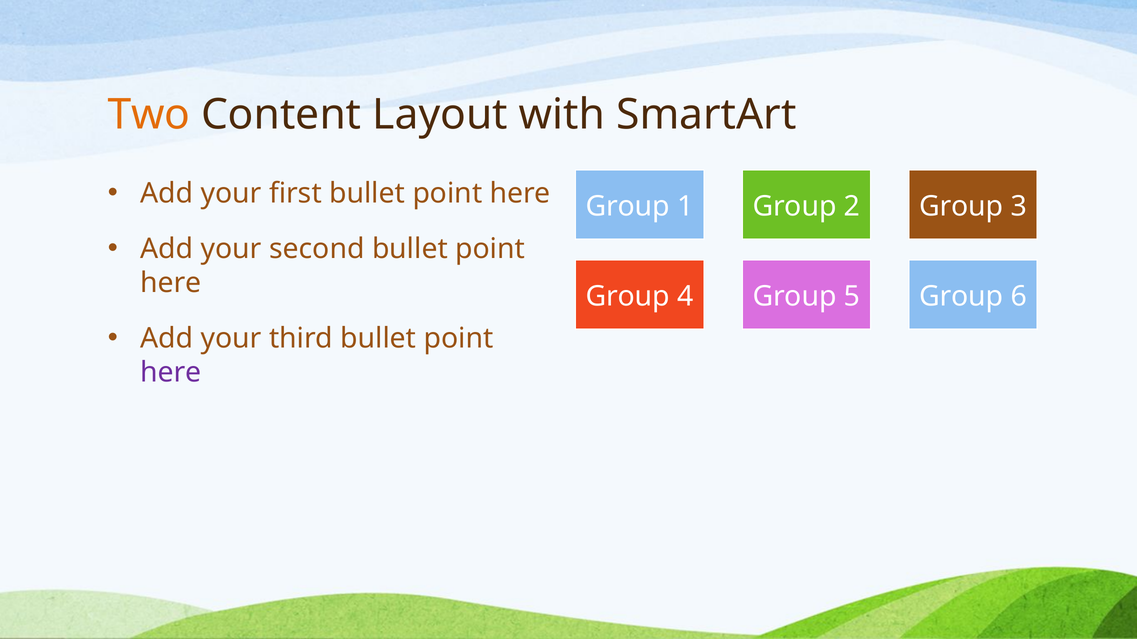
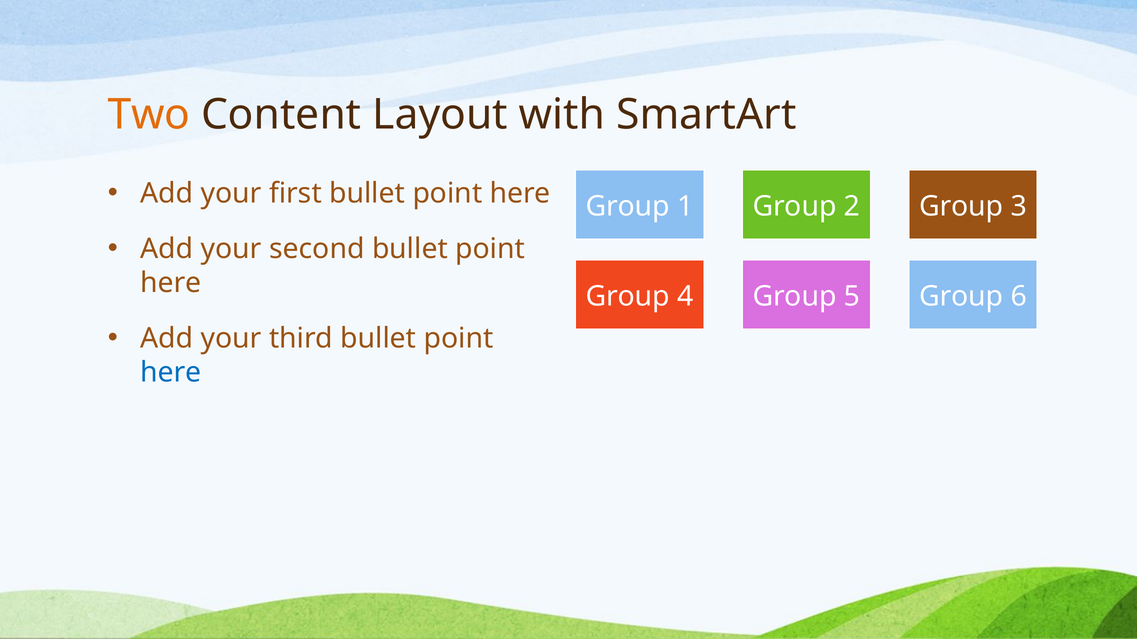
here colour: purple -> blue (171, 373)
